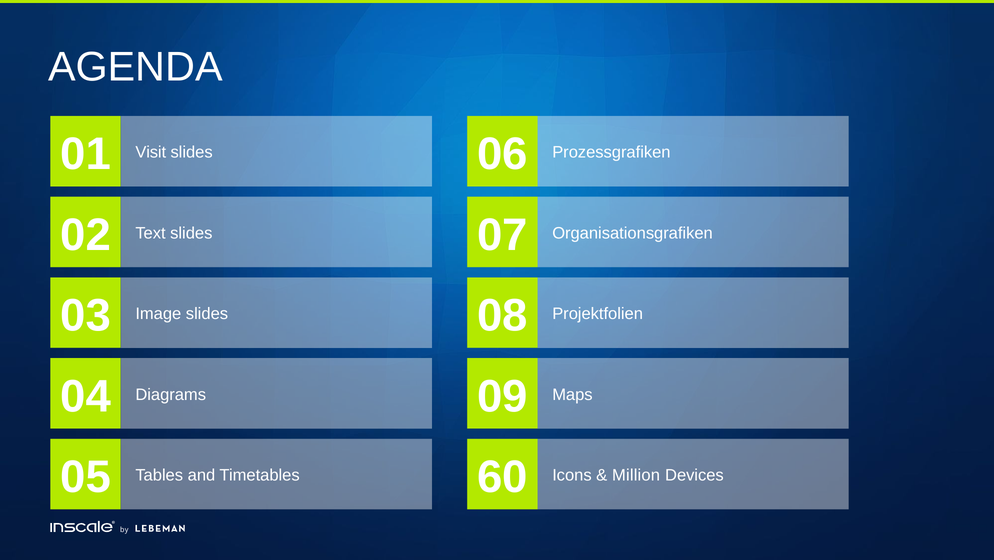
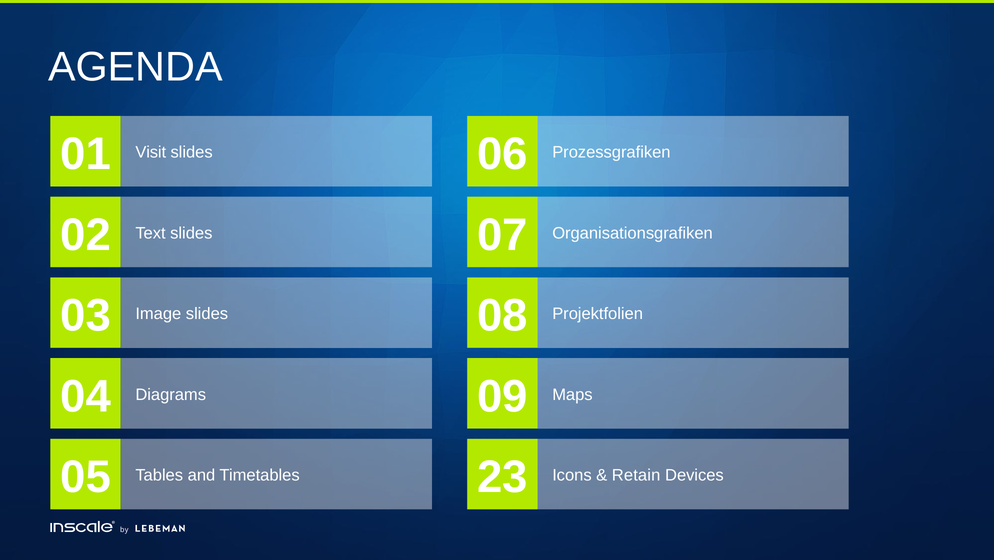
60: 60 -> 23 (502, 477)
Million: Million -> Retain (636, 475)
